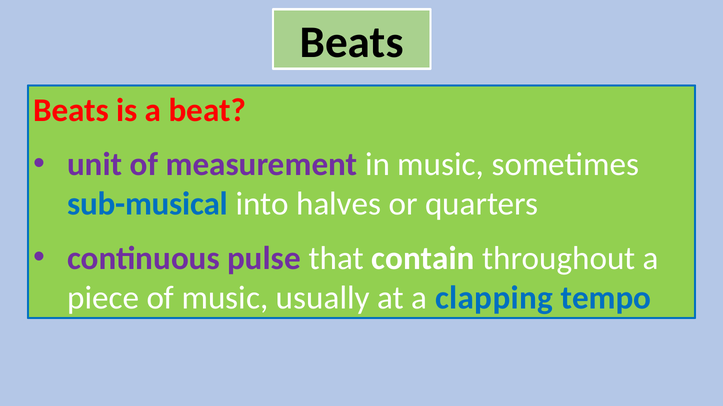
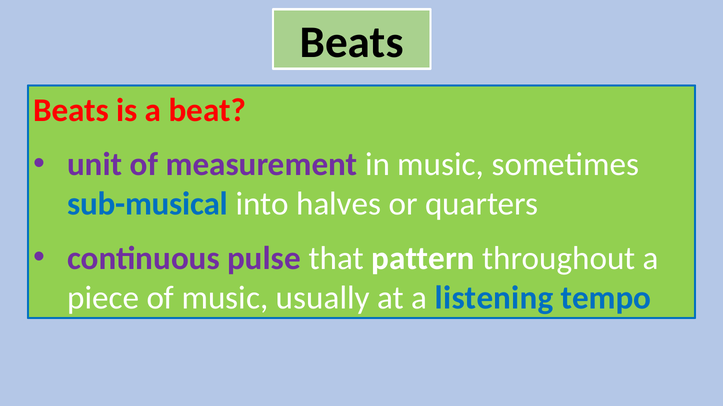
contain: contain -> pattern (423, 259)
clapping: clapping -> listening (494, 298)
